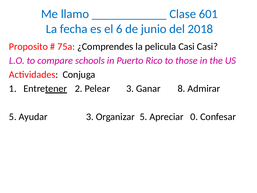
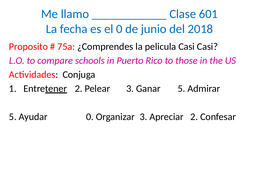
el 6: 6 -> 0 (119, 29)
Ganar 8: 8 -> 5 (181, 89)
Ayudar 3: 3 -> 0 (90, 117)
Organizar 5: 5 -> 3 (144, 117)
Apreciar 0: 0 -> 2 (194, 117)
